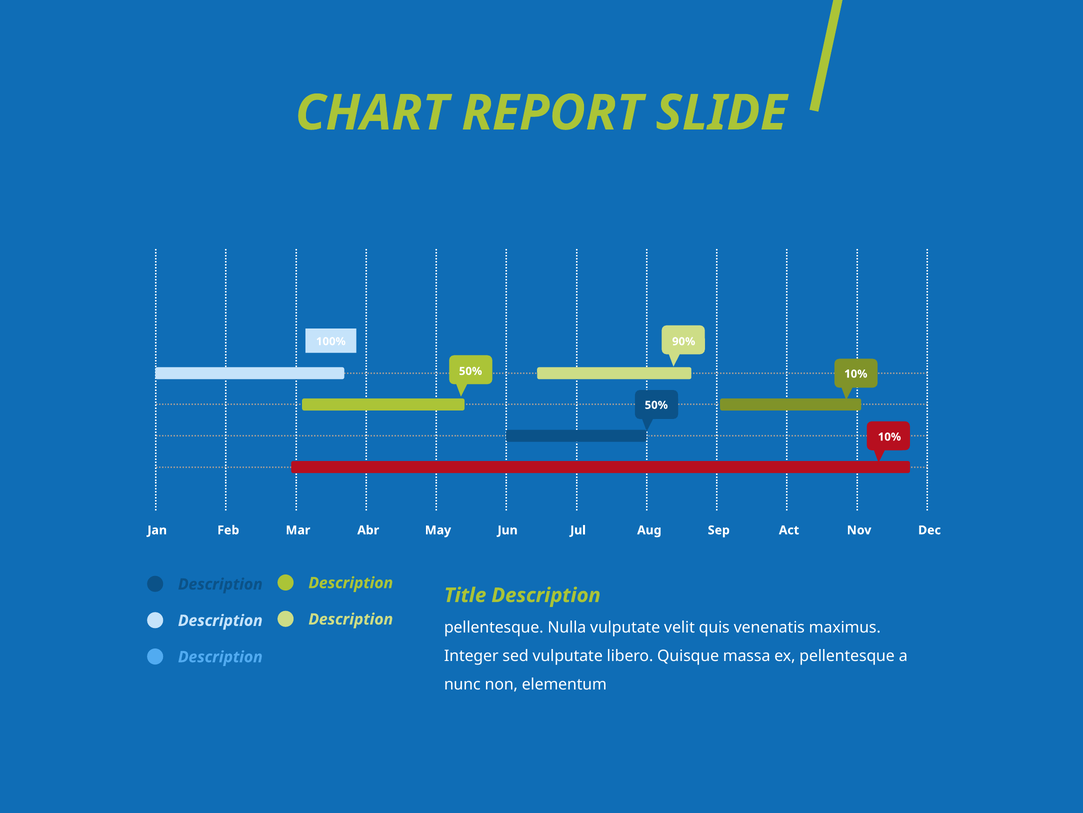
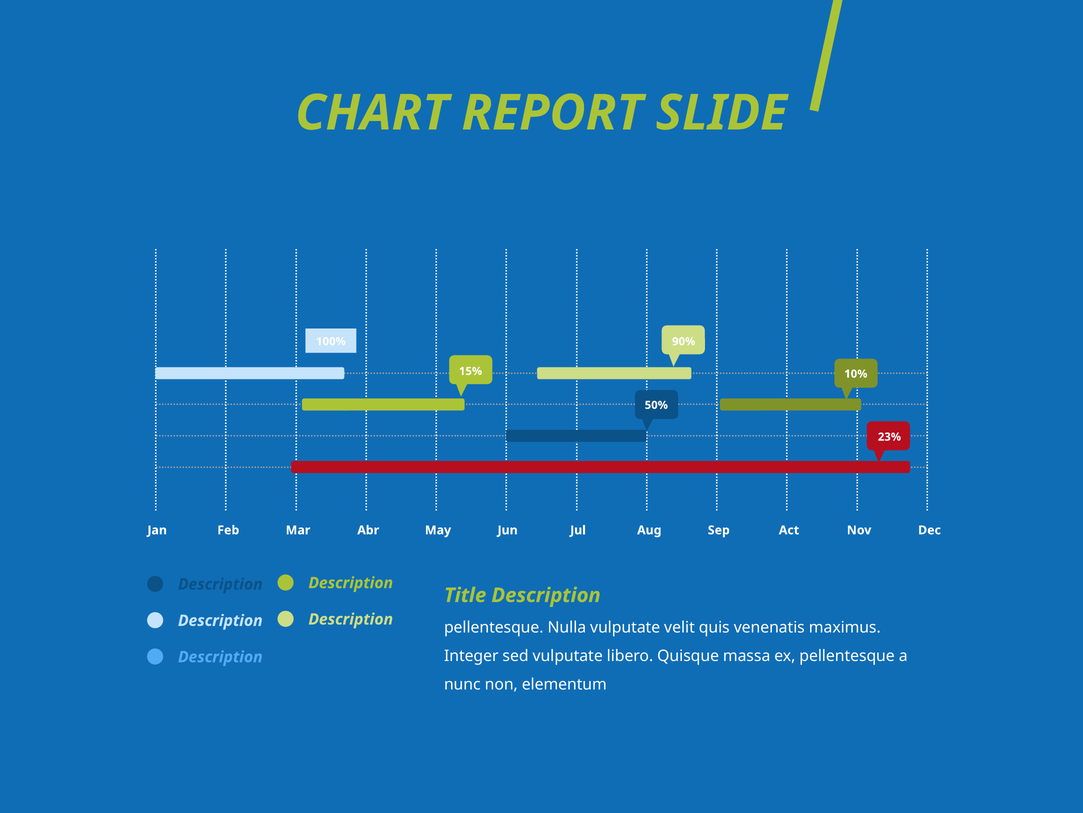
50%: 50% -> 15% (471, 371)
10%: 10% -> 23% (889, 437)
